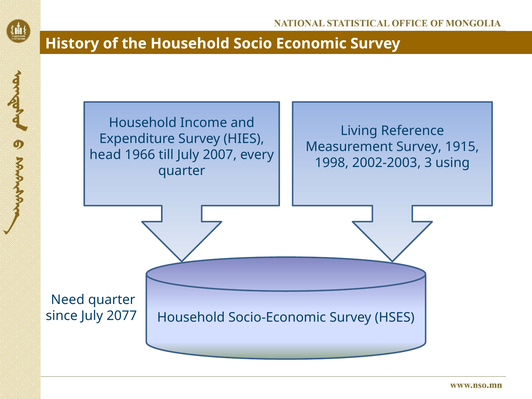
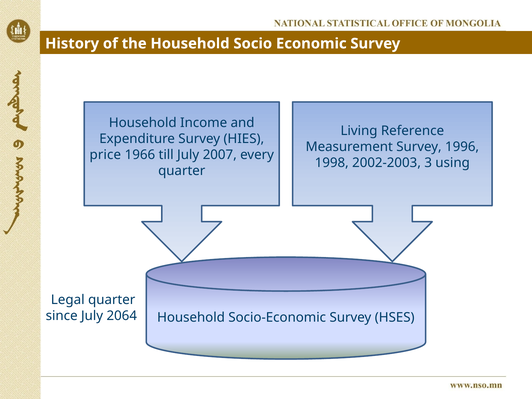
1915: 1915 -> 1996 (462, 147)
head: head -> price (105, 155)
Need: Need -> Legal (68, 300)
2077: 2077 -> 2064 (122, 316)
